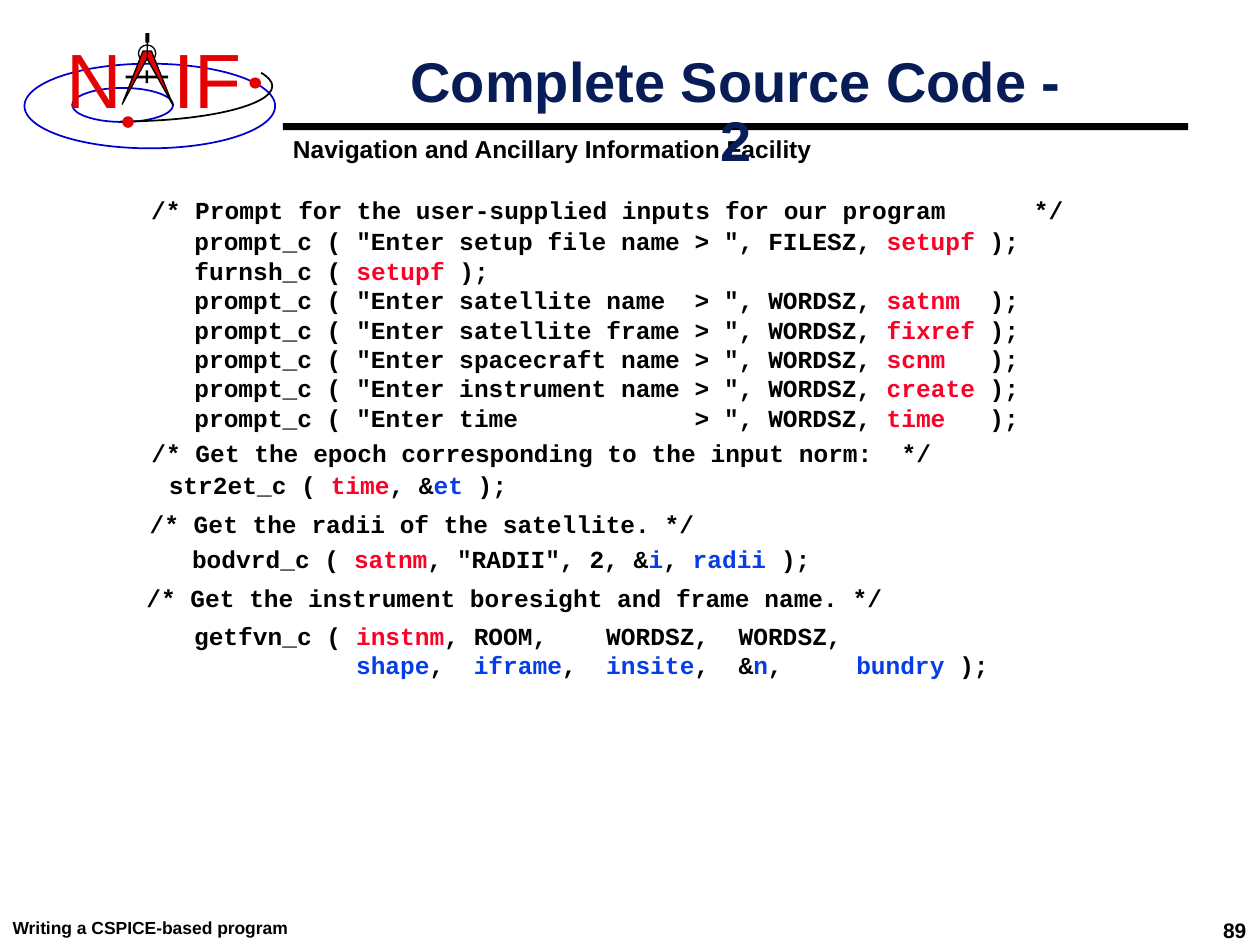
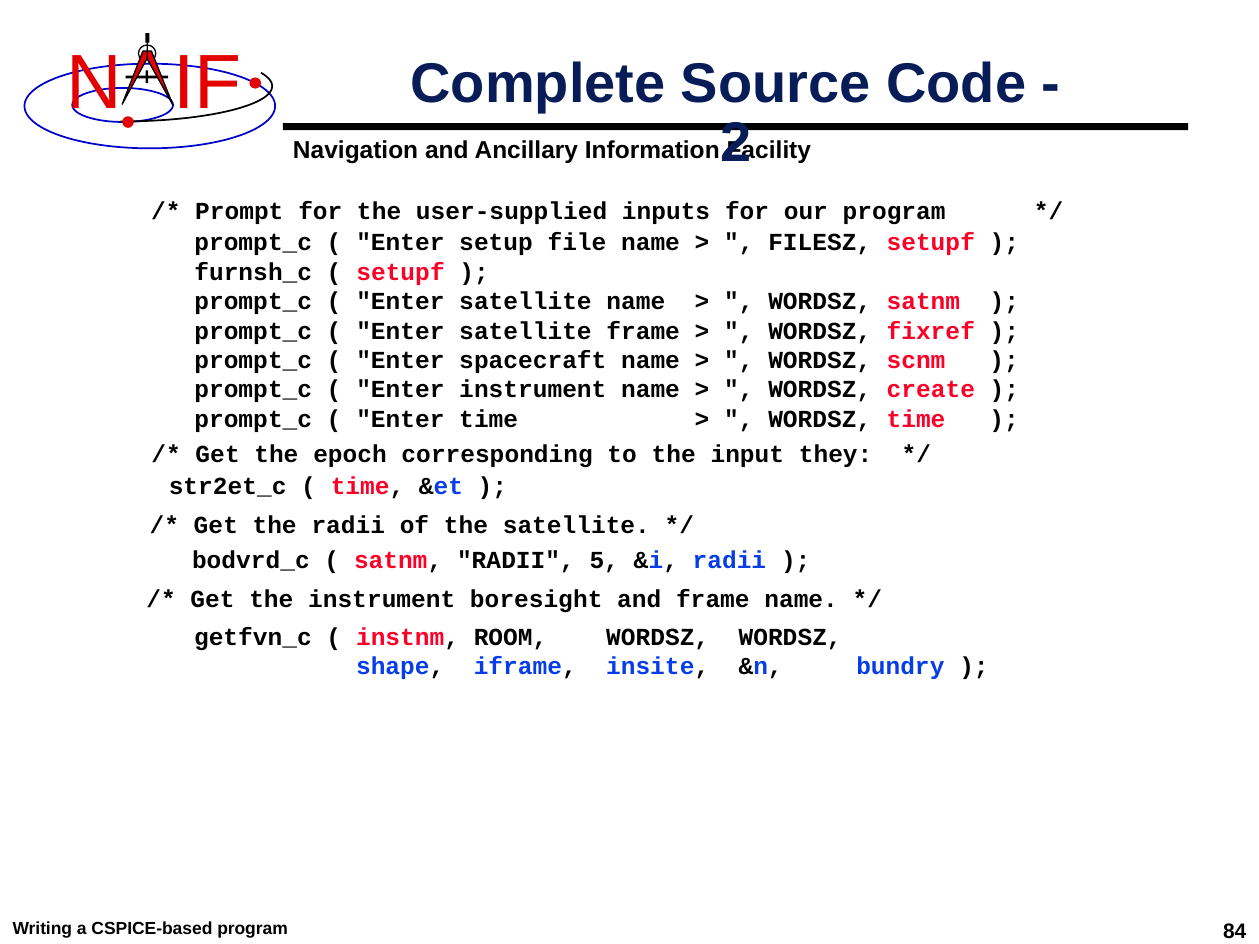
norm: norm -> they (836, 454)
RADII 2: 2 -> 5 (604, 561)
89: 89 -> 84 (1235, 931)
